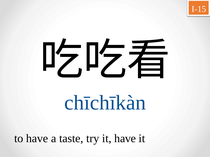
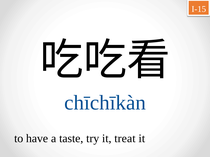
it have: have -> treat (125, 139)
